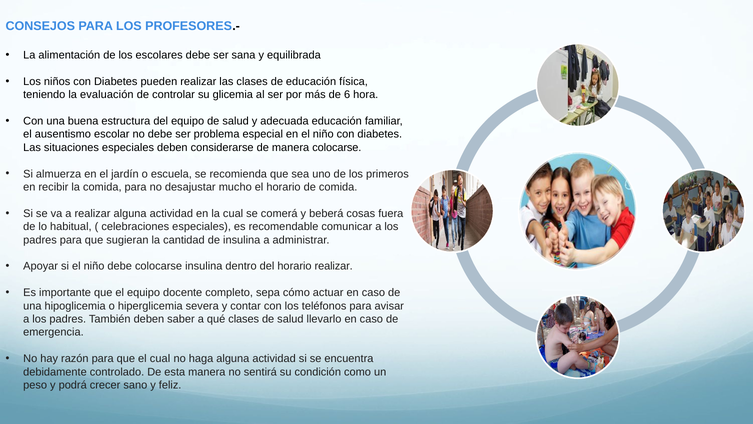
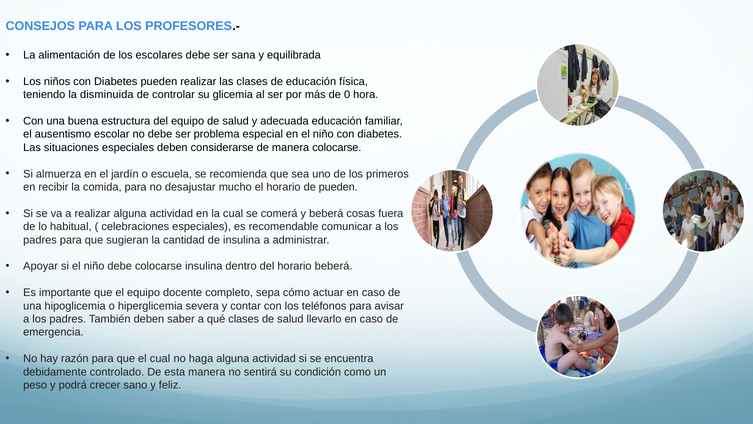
evaluación: evaluación -> disminuida (107, 95)
6: 6 -> 0 (347, 95)
de comida: comida -> pueden (338, 187)
horario realizar: realizar -> beberá (334, 266)
